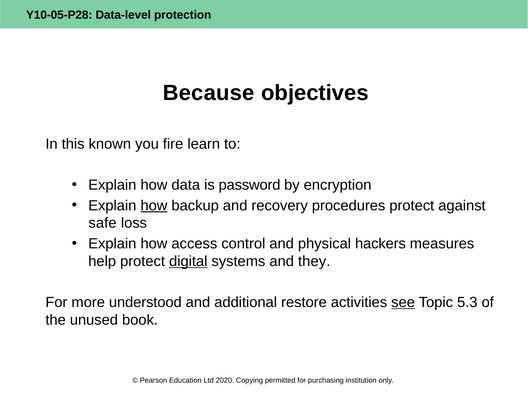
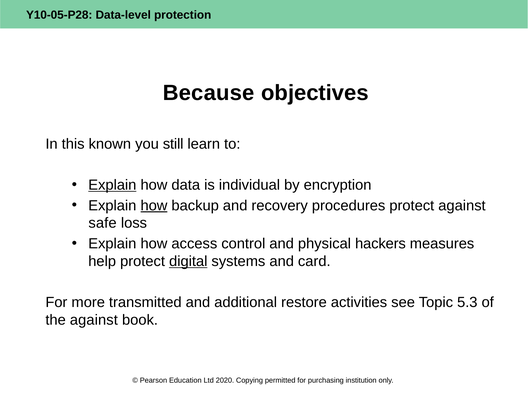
fire: fire -> still (173, 144)
Explain underline: none -> present (112, 185)
password: password -> individual (249, 185)
they: they -> card (314, 261)
understood: understood -> transmitted (145, 302)
see underline: present -> none (403, 302)
the unused: unused -> against (94, 320)
